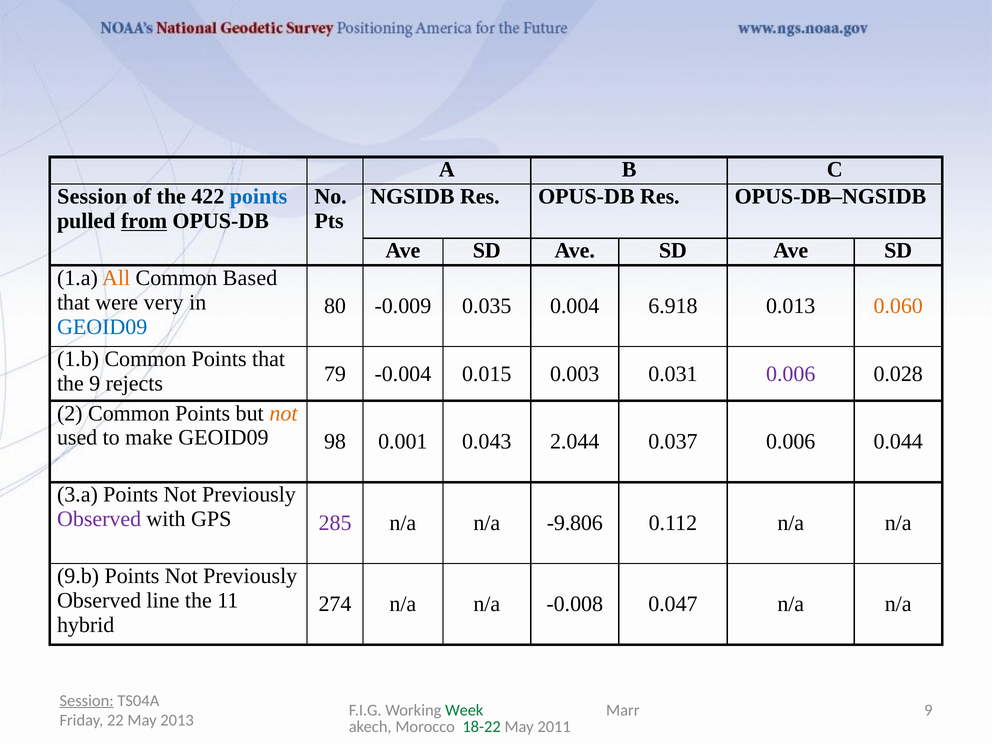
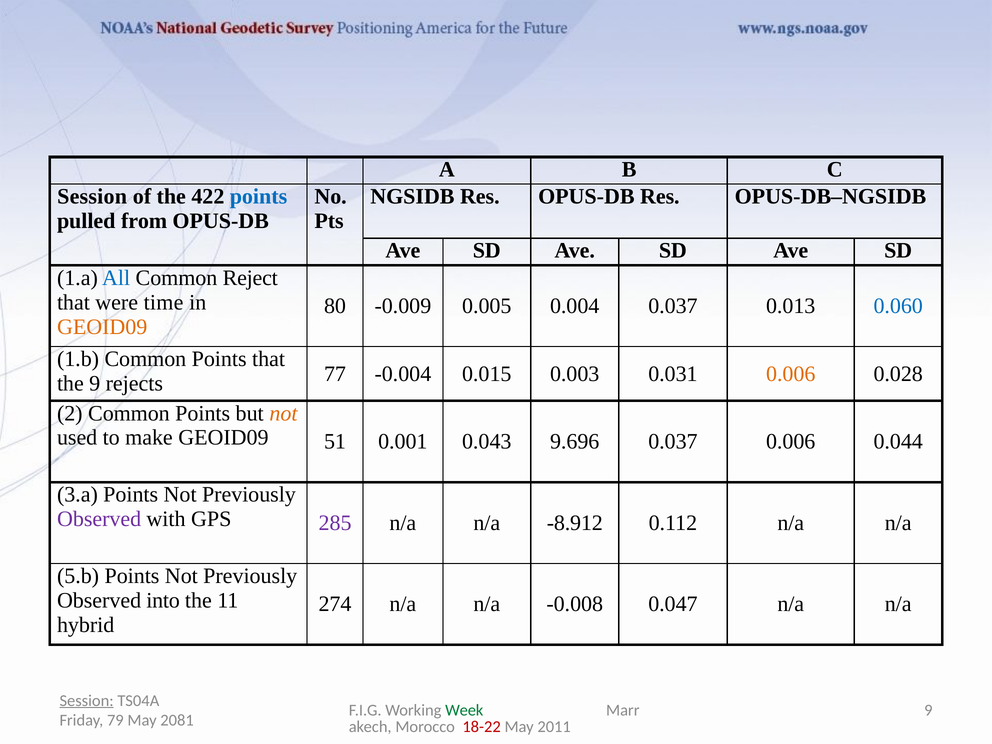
from underline: present -> none (144, 221)
All colour: orange -> blue (116, 278)
Based: Based -> Reject (250, 278)
very: very -> time (164, 302)
0.035: 0.035 -> 0.005 (487, 306)
0.004 6.918: 6.918 -> 0.037 (673, 306)
0.060 colour: orange -> blue (898, 306)
GEOID09 colour: blue -> orange (102, 327)
79: 79 -> 77 (335, 374)
0.006 colour: purple -> orange (791, 374)
98: 98 -> 51 (335, 442)
2.044: 2.044 -> 9.696 (575, 442)
-9.806: -9.806 -> -8.912 (575, 523)
9.b: 9.b -> 5.b (78, 576)
line: line -> into (163, 600)
22: 22 -> 79 (115, 720)
2013: 2013 -> 2081 (177, 720)
18-22 colour: green -> red (482, 727)
